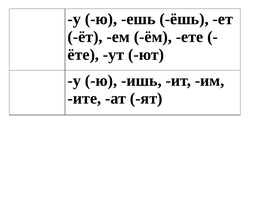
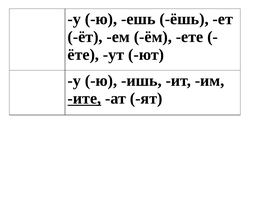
ите underline: none -> present (84, 98)
